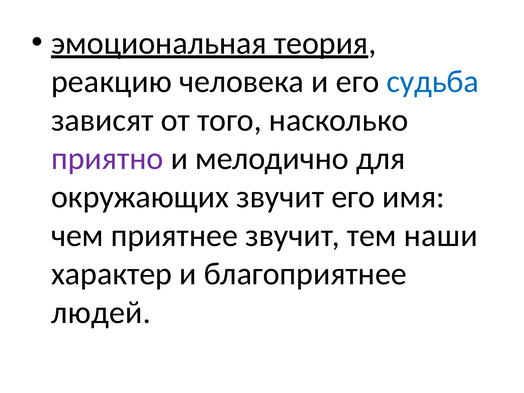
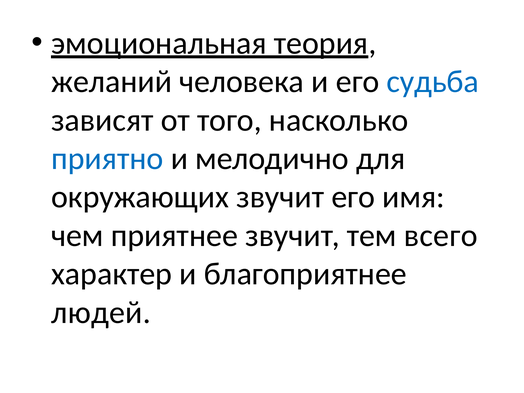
реакцию: реакцию -> желаний (112, 82)
приятно colour: purple -> blue (107, 159)
наши: наши -> всего (441, 236)
